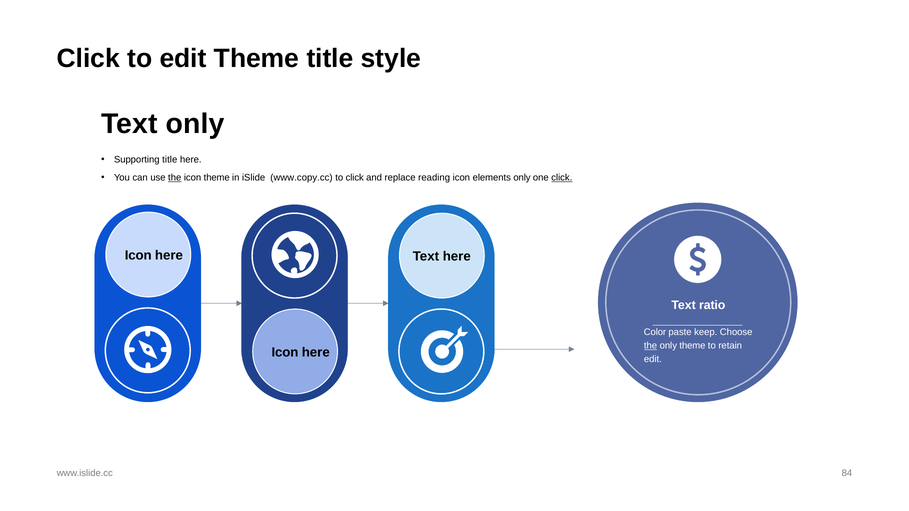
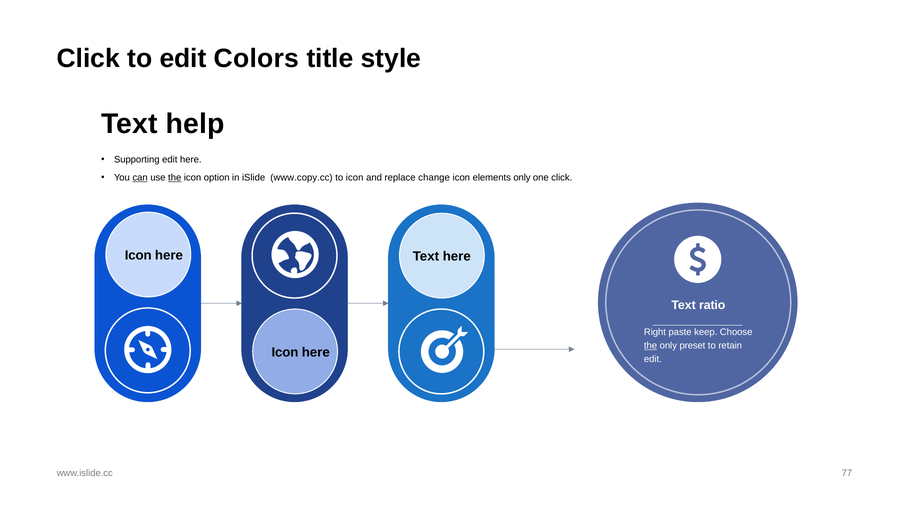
edit Theme: Theme -> Colors (256, 59)
Text only: only -> help (195, 124)
Supporting title: title -> edit (170, 160)
can underline: none -> present (140, 178)
icon theme: theme -> option (217, 178)
to click: click -> icon (355, 178)
reading: reading -> change (434, 178)
click underline: present -> none (562, 178)
Color: Color -> Right (655, 332)
only theme: theme -> preset (692, 346)
84: 84 -> 77 (847, 473)
